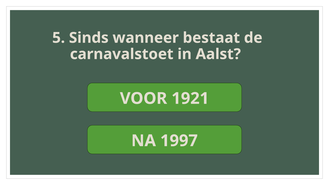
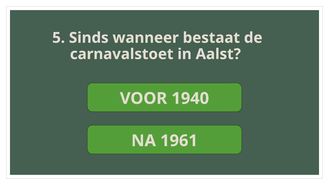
1921: 1921 -> 1940 (190, 98)
1997: 1997 -> 1961 (179, 141)
